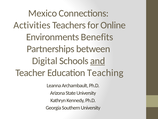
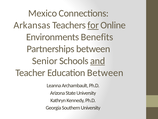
Activities: Activities -> Arkansas (32, 25)
for underline: none -> present (93, 25)
Digital: Digital -> Senior (45, 61)
Education Teaching: Teaching -> Between (105, 72)
